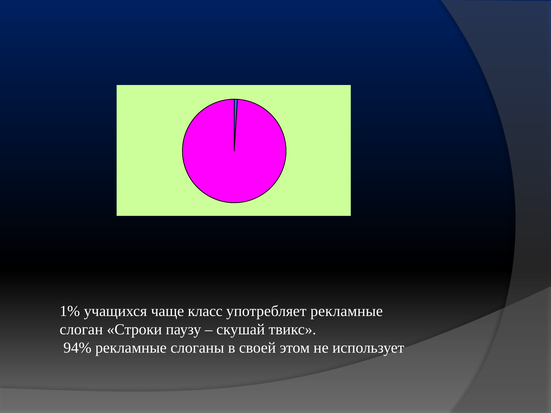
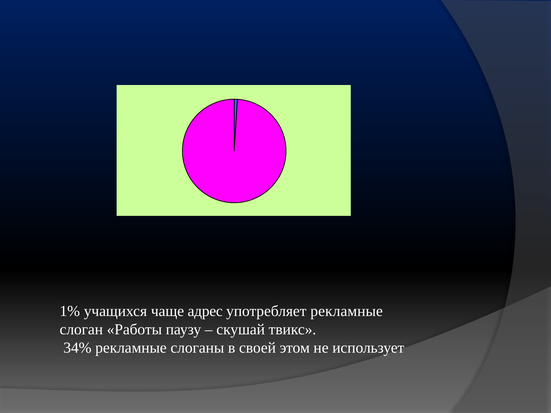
класс: класс -> адрес (205, 311)
Строки: Строки -> Работы (134, 330)
94%: 94% -> 34% (77, 348)
